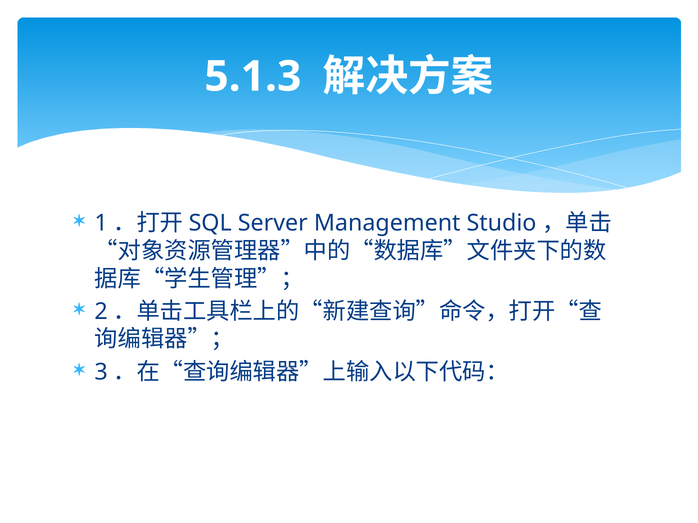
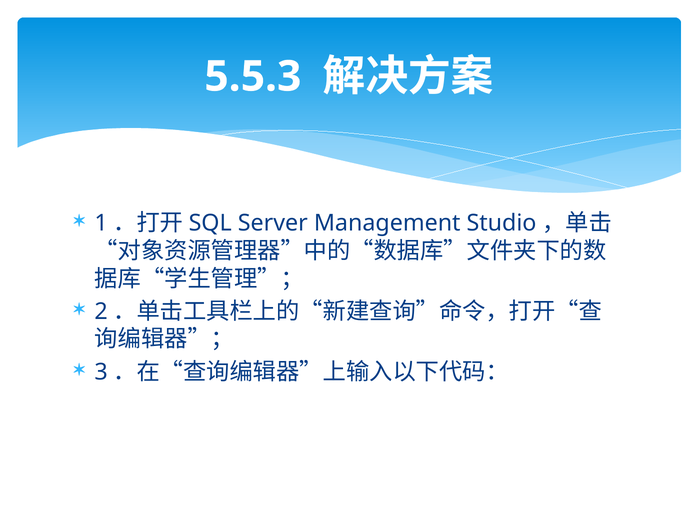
5.1.3: 5.1.3 -> 5.5.3 (253, 77)
